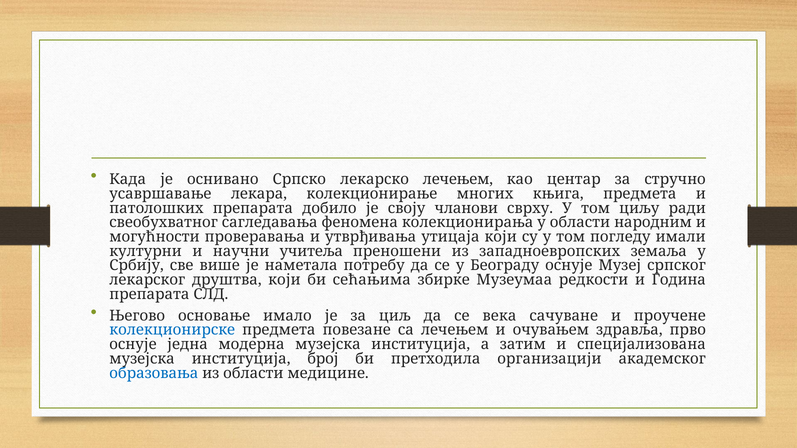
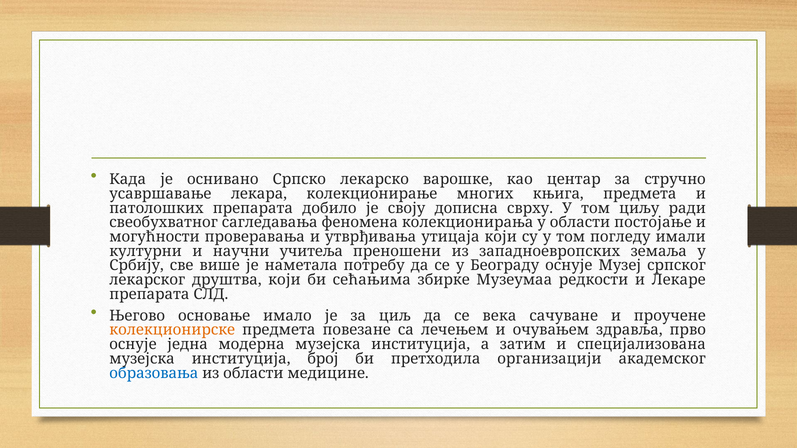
лекарско лечењем: лечењем -> варошке (458, 180)
чланови: чланови -> дописна (466, 208)
народним: народним -> постојање (653, 223)
Година: Година -> Лекаре (679, 280)
колекционирске colour: blue -> orange (172, 330)
